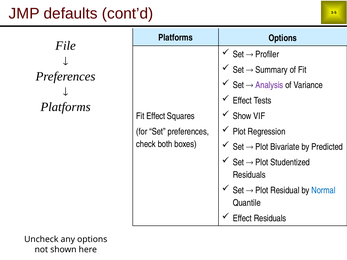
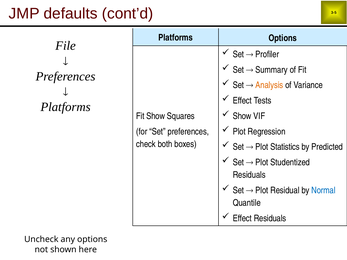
Analysis colour: purple -> orange (269, 85)
Fit Effect: Effect -> Show (156, 116)
Bivariate: Bivariate -> Statistics (285, 147)
